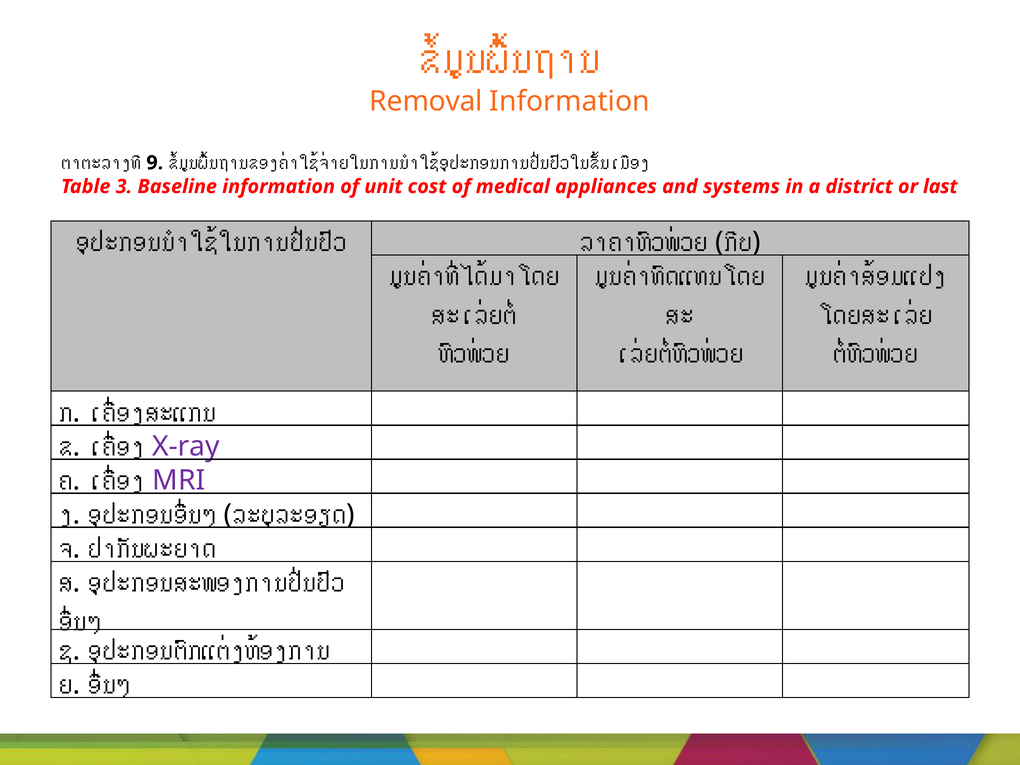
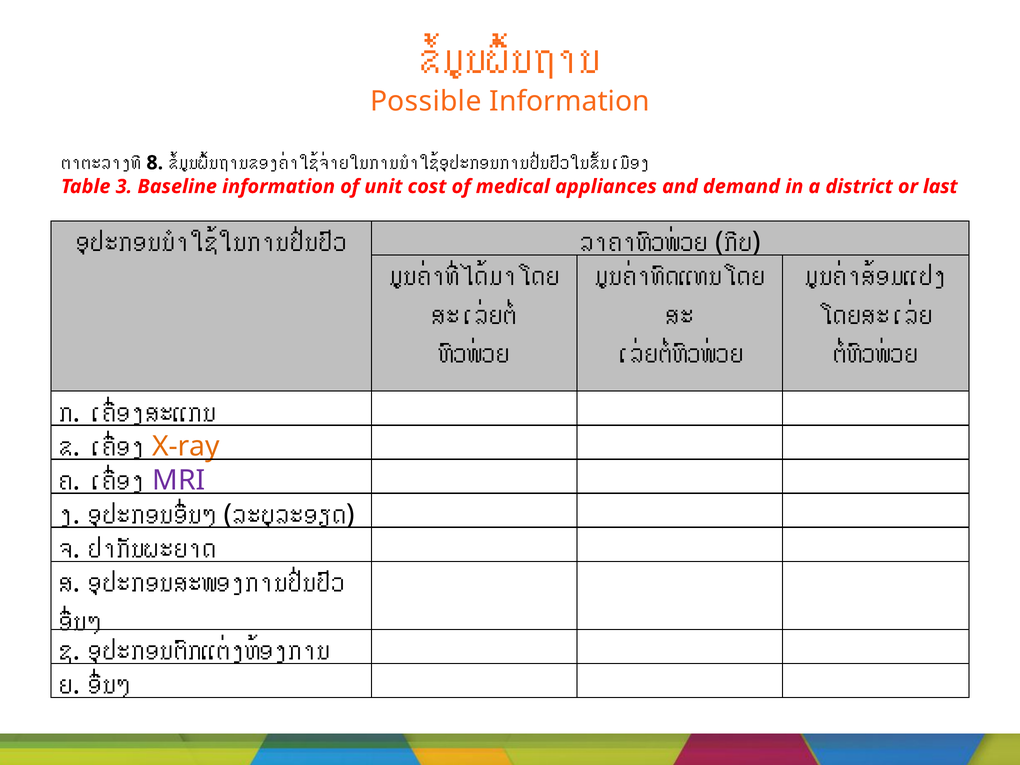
Removal: Removal -> Possible (426, 101)
9: 9 -> 8 (155, 163)
systems: systems -> demand (741, 187)
X-ray colour: purple -> orange (186, 446)
